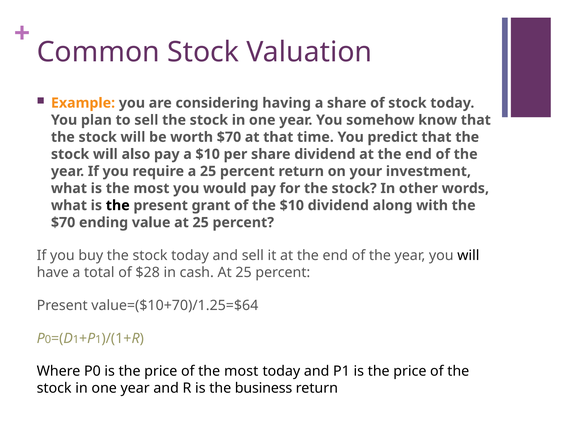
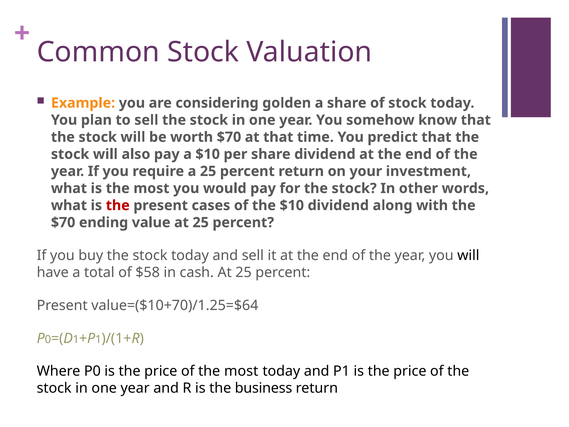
having: having -> golden (287, 103)
the colour: black -> red (118, 205)
grant: grant -> cases (211, 205)
$28: $28 -> $58 (148, 272)
